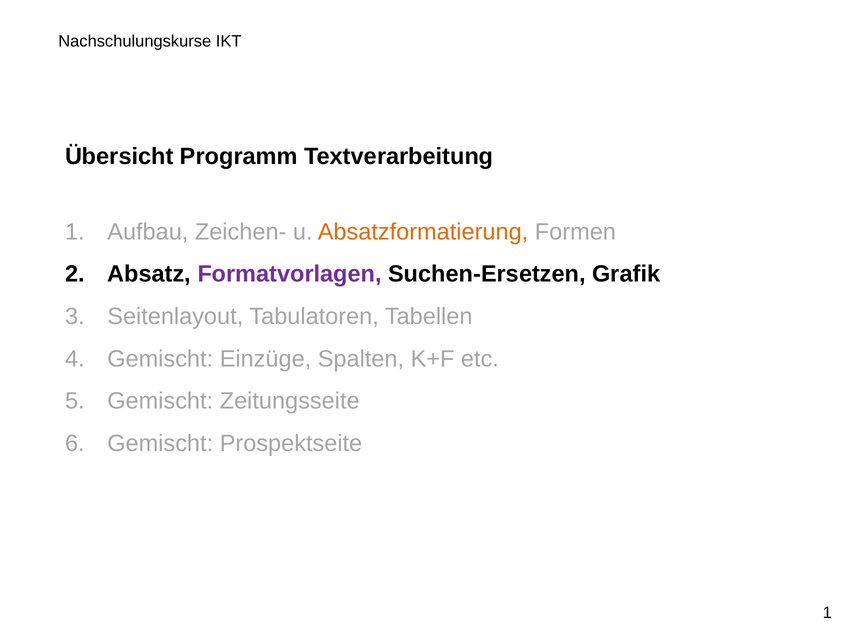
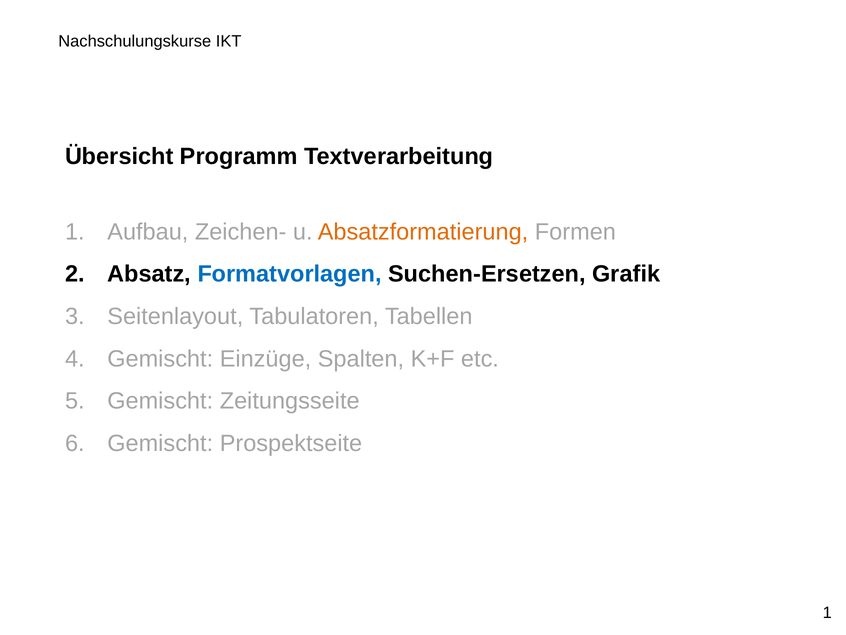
Formatvorlagen colour: purple -> blue (290, 274)
